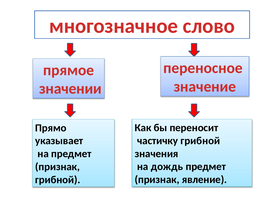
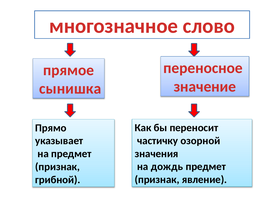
значении: значении -> сынишка (70, 89)
частичку грибной: грибной -> озорной (200, 141)
